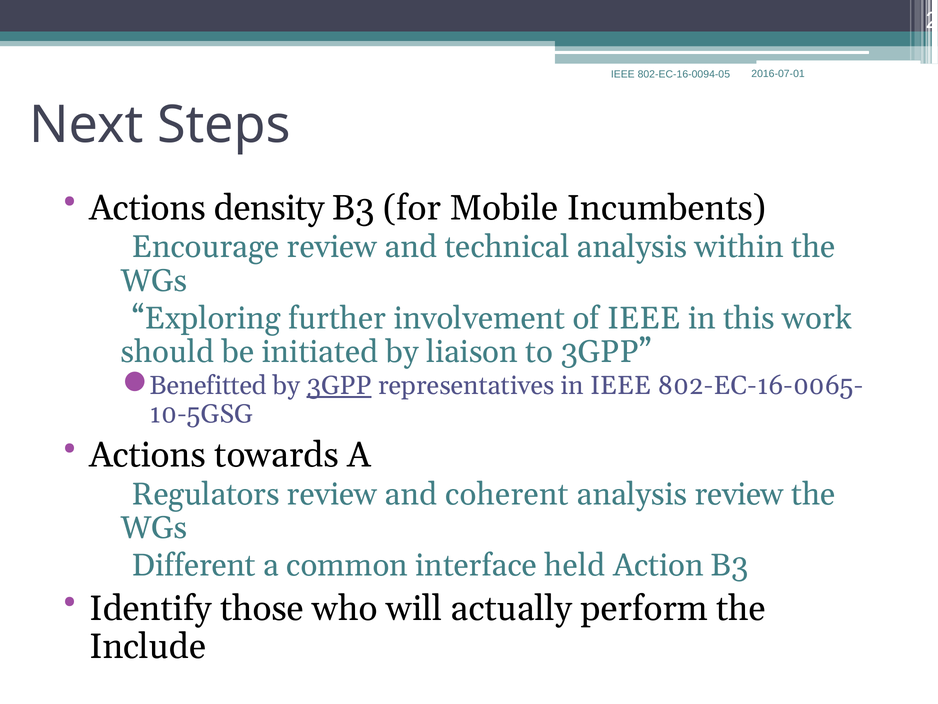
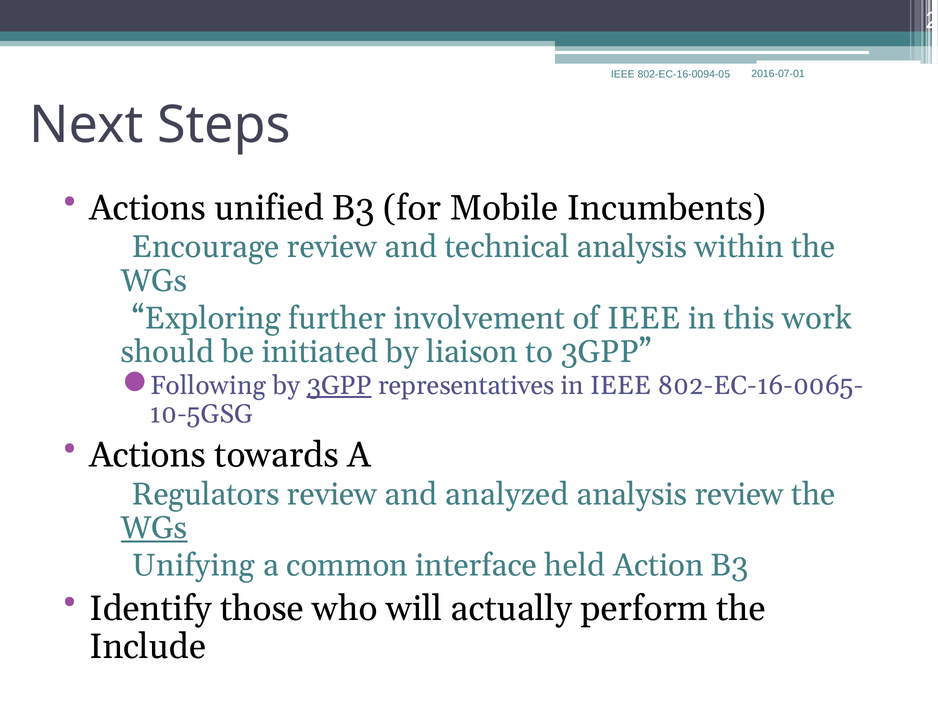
density: density -> unified (269, 208)
Benefitted: Benefitted -> Following (208, 386)
coherent: coherent -> analyzed (507, 494)
WGs underline: none -> present (154, 528)
Different: Different -> Unifying (194, 565)
